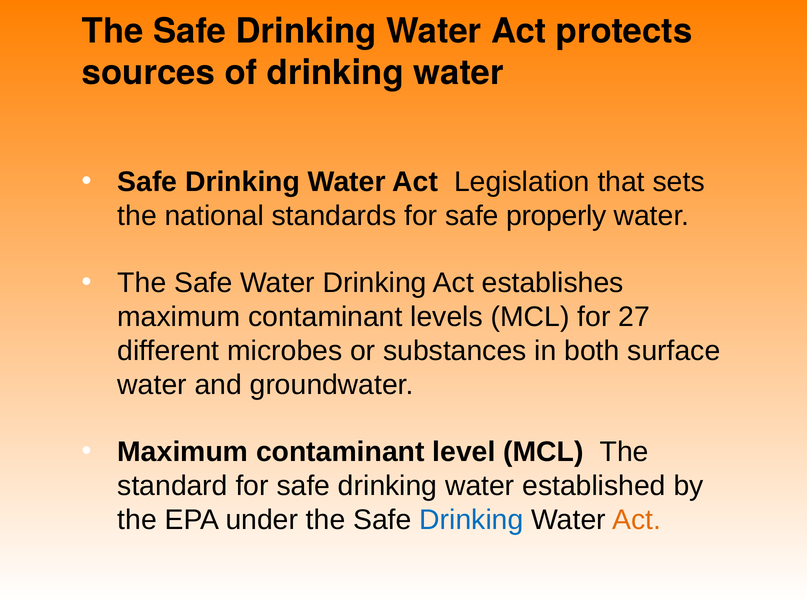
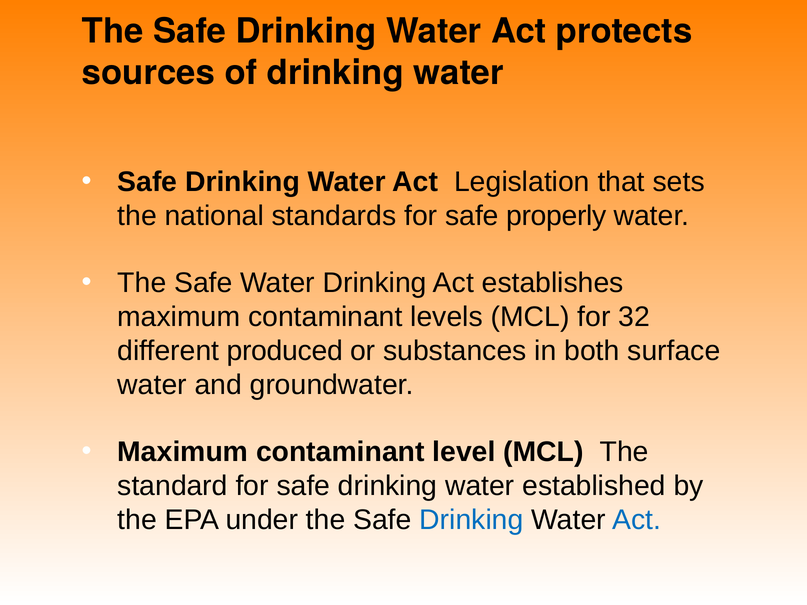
27: 27 -> 32 (634, 317)
microbes: microbes -> produced (285, 351)
Act colour: orange -> blue (637, 520)
